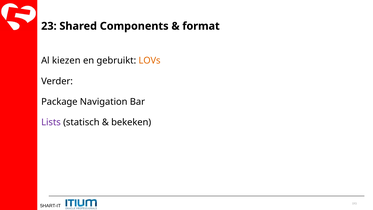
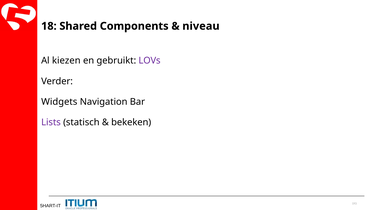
23: 23 -> 18 (49, 26)
format: format -> niveau (201, 26)
LOVs colour: orange -> purple (150, 61)
Package: Package -> Widgets (59, 102)
